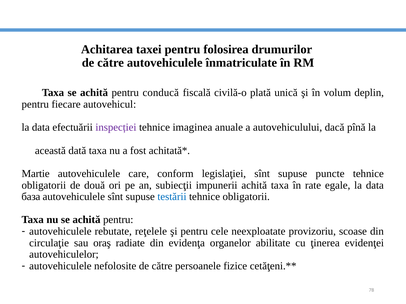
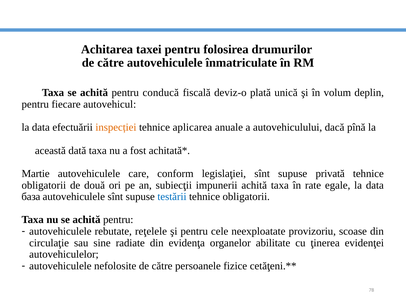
civilă-o: civilă-o -> deviz-o (230, 93)
inspecției colour: purple -> orange (116, 128)
imaginea: imaginea -> aplicarea (192, 128)
puncte: puncte -> privată (330, 174)
oraş: oraş -> sine (102, 243)
